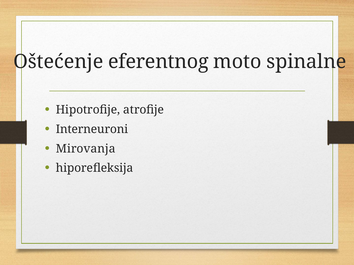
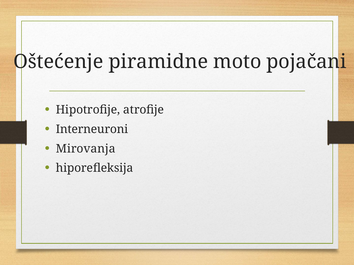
eferentnog: eferentnog -> piramidne (158, 62)
spinalne: spinalne -> pojačani (306, 62)
